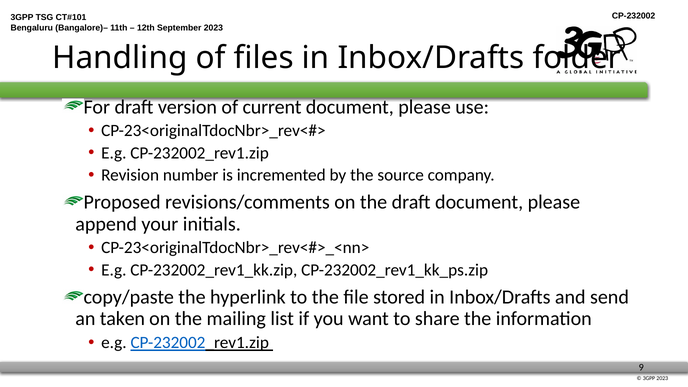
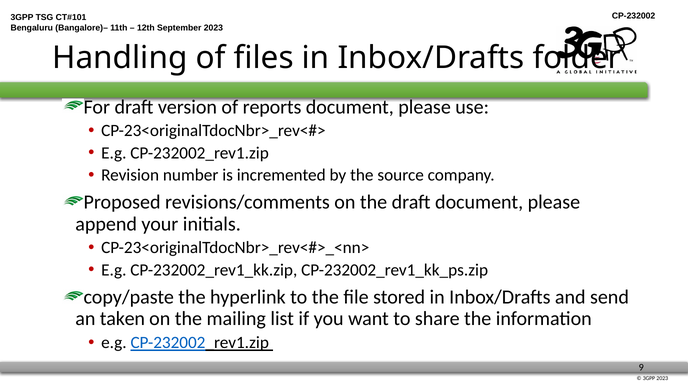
current: current -> reports (272, 107)
